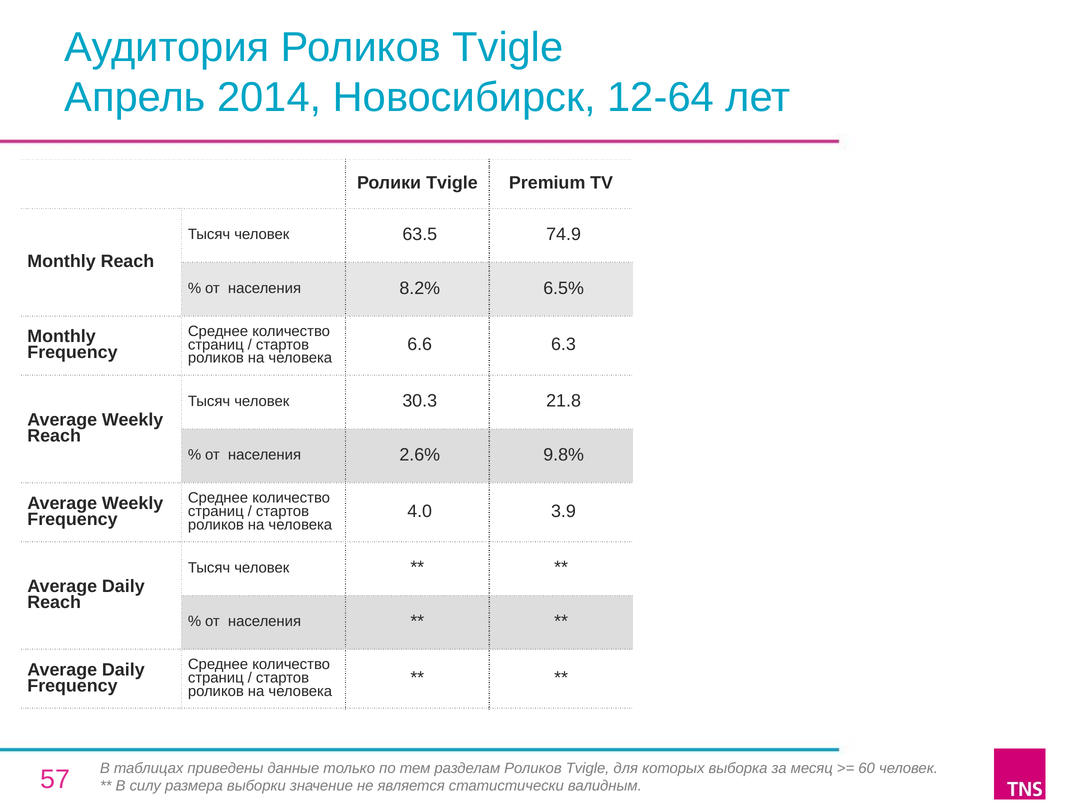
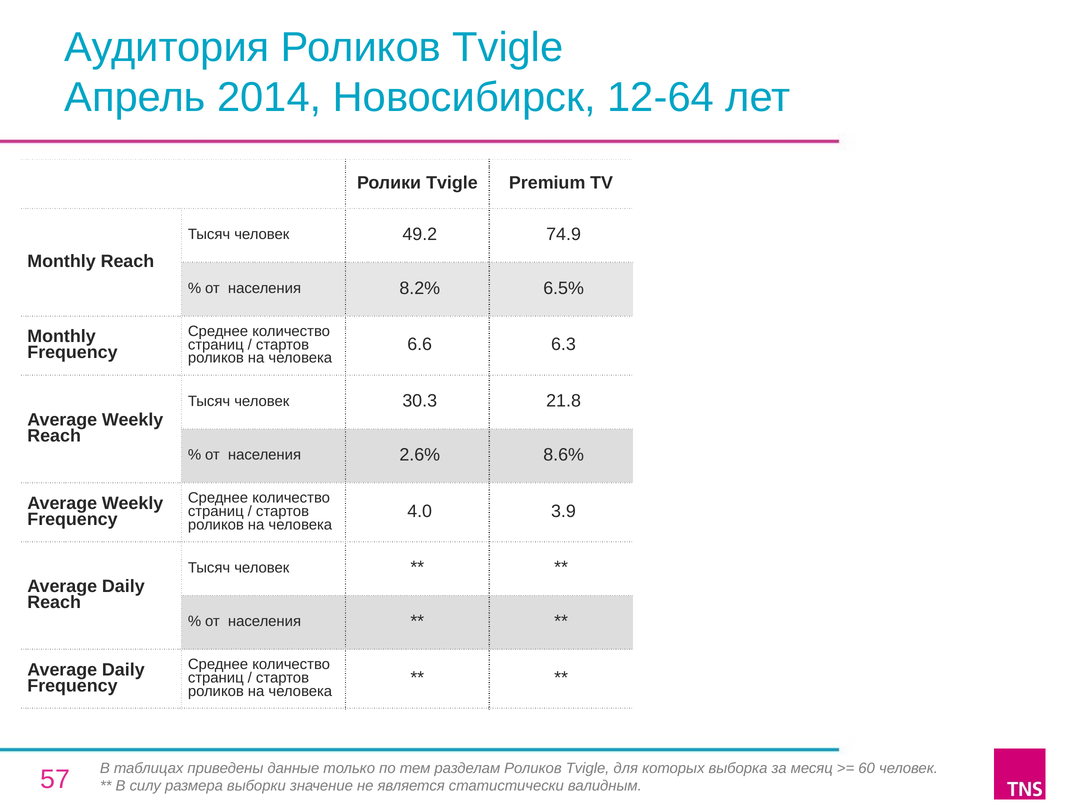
63.5: 63.5 -> 49.2 (420, 234)
9.8%: 9.8% -> 8.6% (564, 455)
